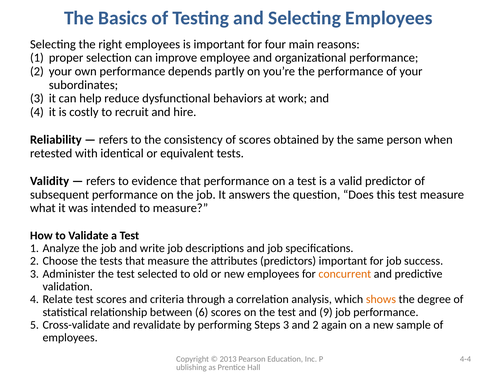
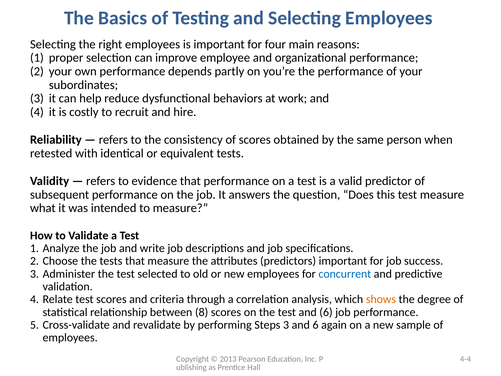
concurrent colour: orange -> blue (345, 274)
6: 6 -> 8 (202, 312)
test and 9: 9 -> 6 (326, 312)
3 and 2: 2 -> 6 (316, 325)
